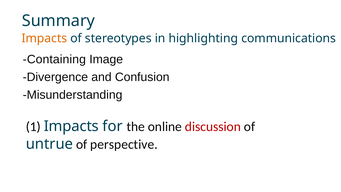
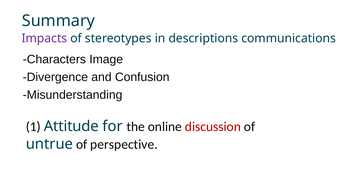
Impacts colour: orange -> purple (44, 38)
highlighting: highlighting -> descriptions (203, 38)
Containing: Containing -> Characters (54, 59)
1 Impacts: Impacts -> Attitude (71, 126)
